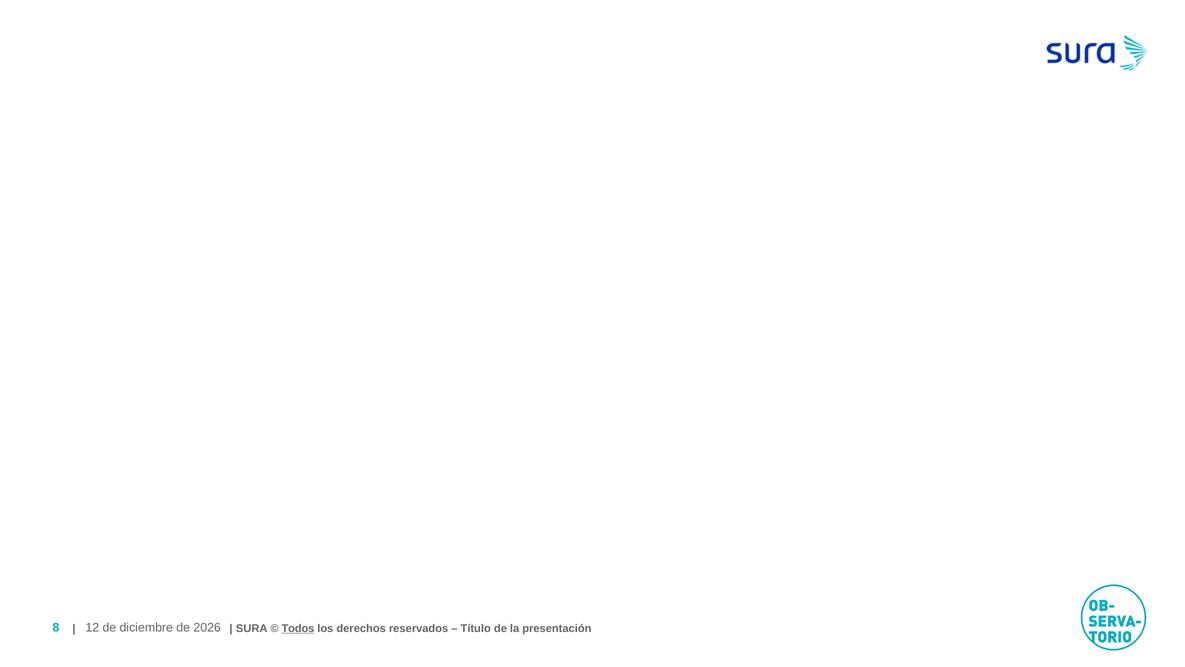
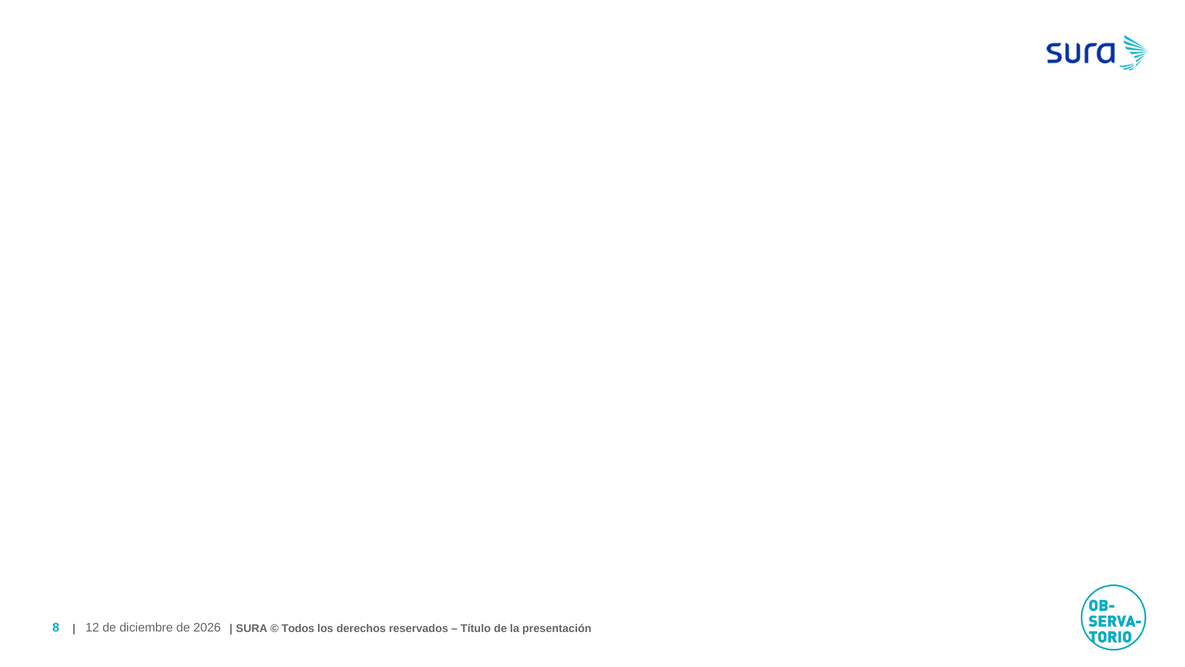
Todos underline: present -> none (298, 628)
